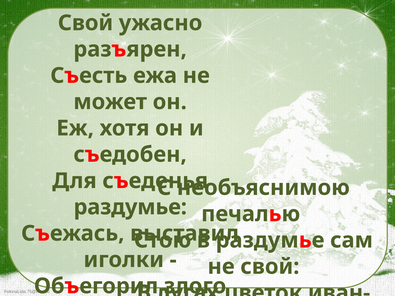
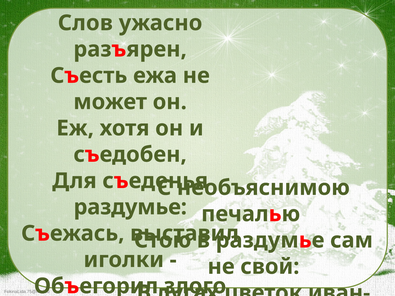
Свой: Свой -> Слов (85, 23)
